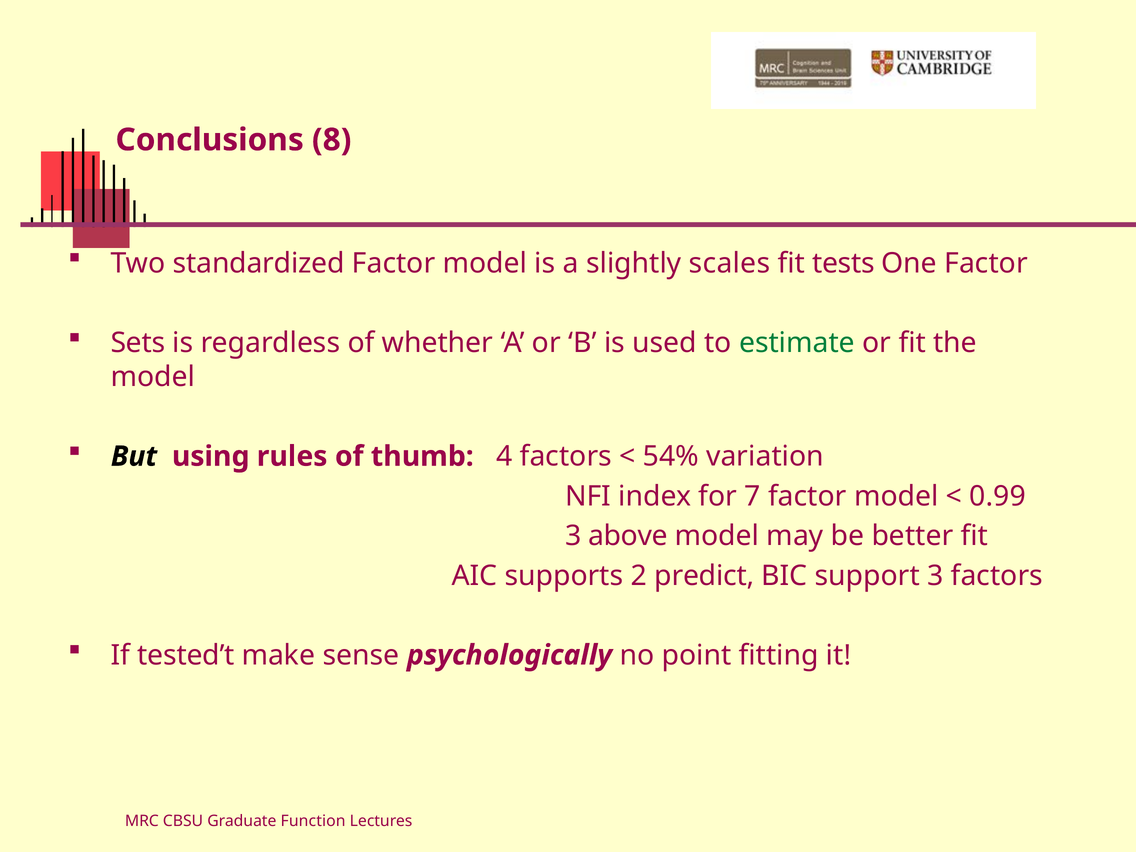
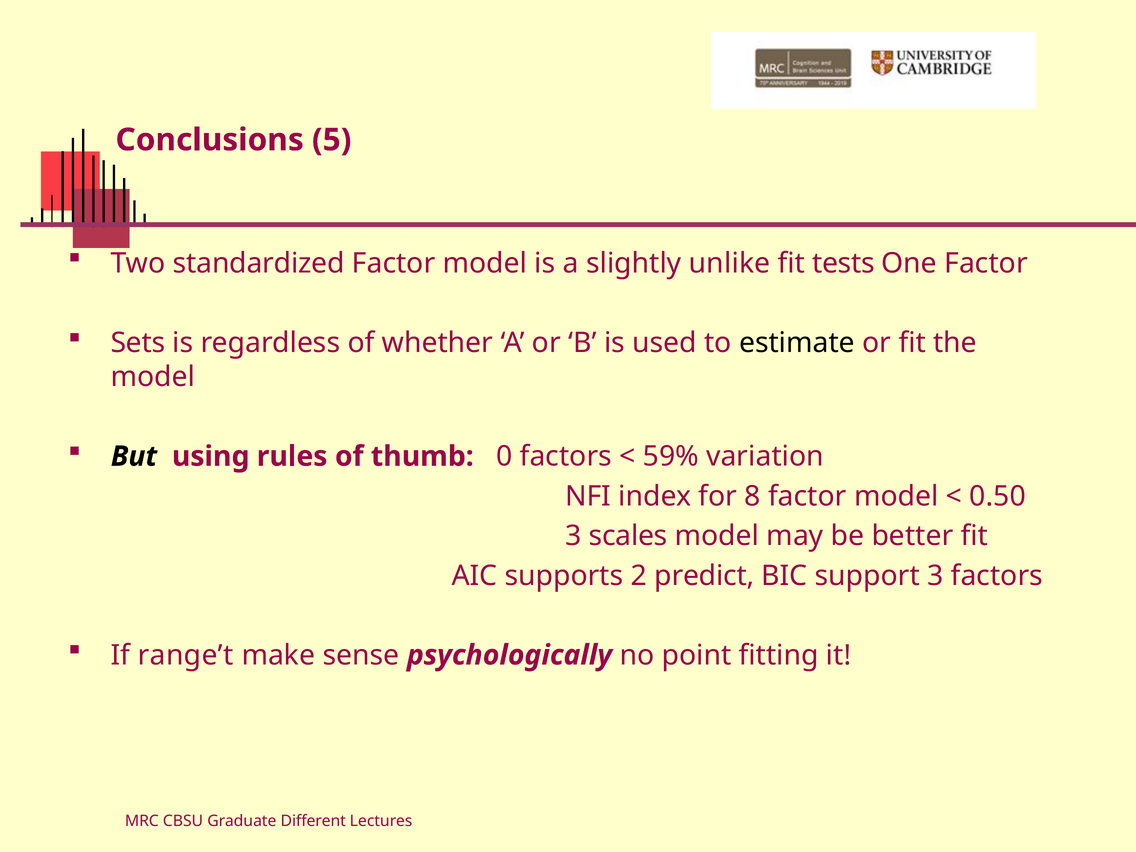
8: 8 -> 5 (332, 140)
scales: scales -> unlike (730, 263)
estimate colour: green -> black (797, 343)
4: 4 -> 0 (504, 456)
54%: 54% -> 59% (671, 456)
7: 7 -> 8 (753, 496)
0.99: 0.99 -> 0.50 (998, 496)
above: above -> scales (628, 536)
tested’t: tested’t -> range’t (186, 655)
Function: Function -> Different (313, 821)
